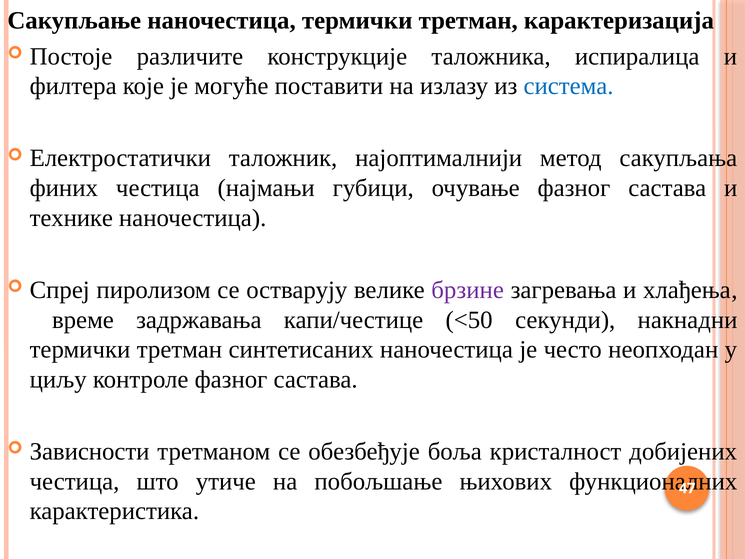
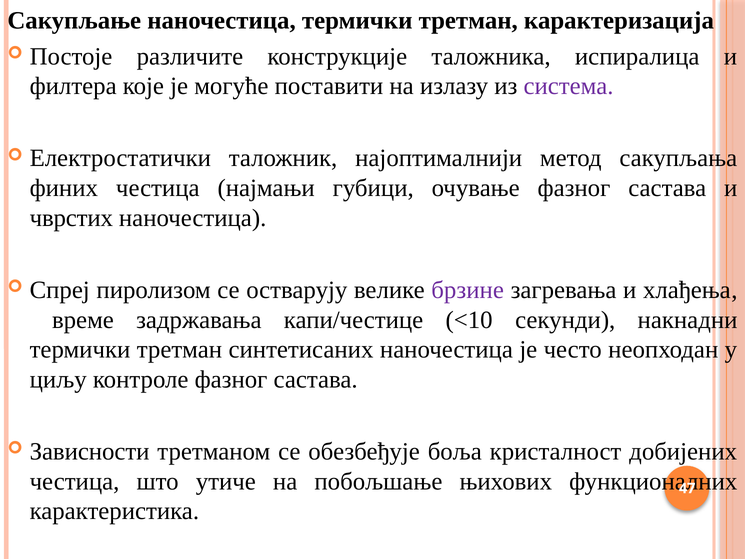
система colour: blue -> purple (569, 86)
технике: технике -> чврстих (71, 218)
<50: <50 -> <10 (469, 320)
